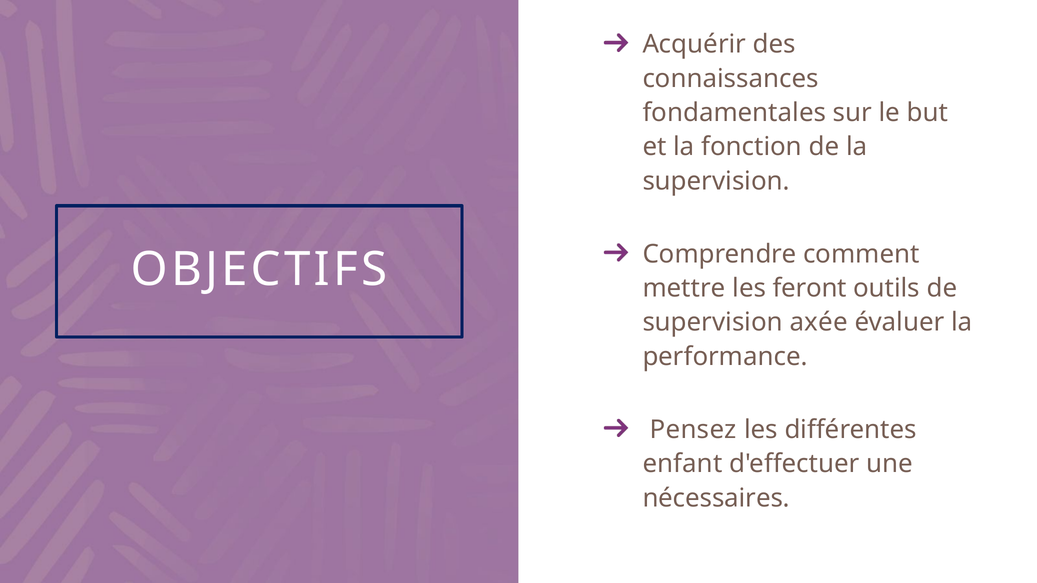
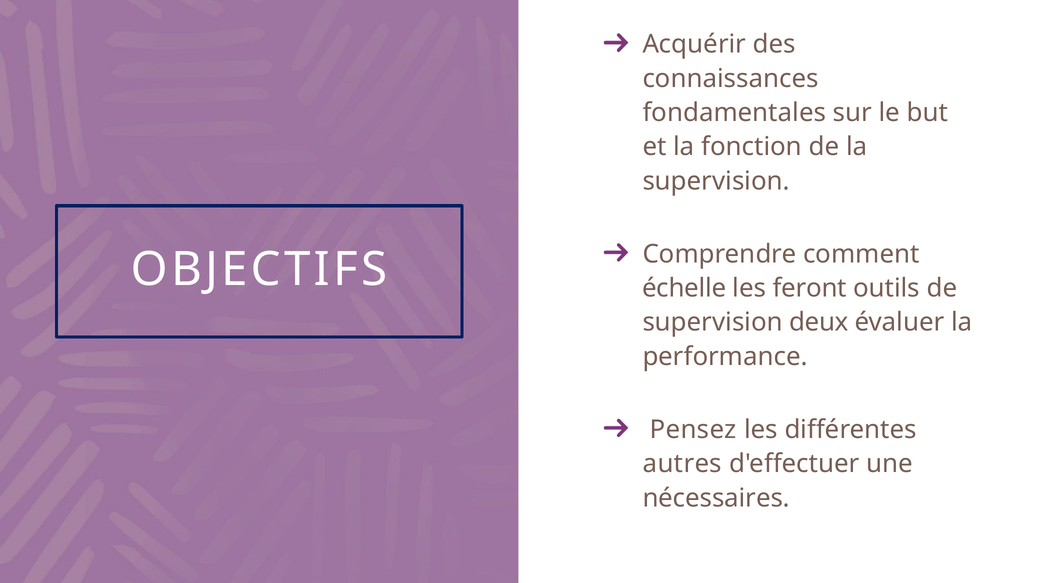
mettre: mettre -> échelle (684, 288)
axée: axée -> deux (819, 323)
enfant: enfant -> autres (682, 464)
